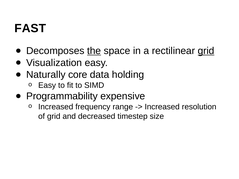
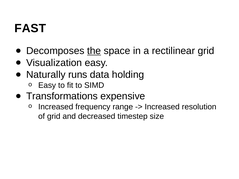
grid underline: present -> none (206, 51)
core: core -> runs (78, 75)
Programmability: Programmability -> Transformations (62, 96)
